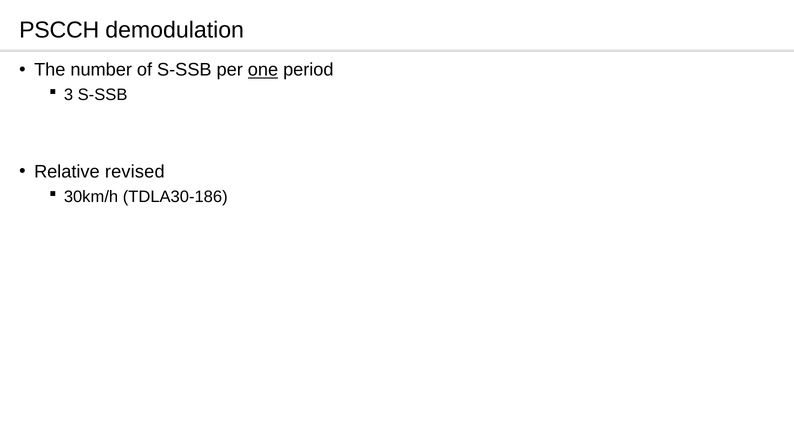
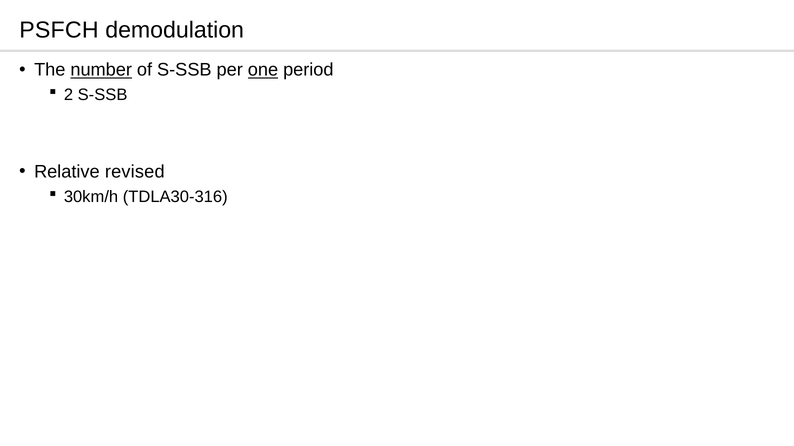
PSCCH: PSCCH -> PSFCH (59, 30)
number underline: none -> present (101, 70)
3: 3 -> 2 (69, 95)
TDLA30-186: TDLA30-186 -> TDLA30-316 (175, 197)
